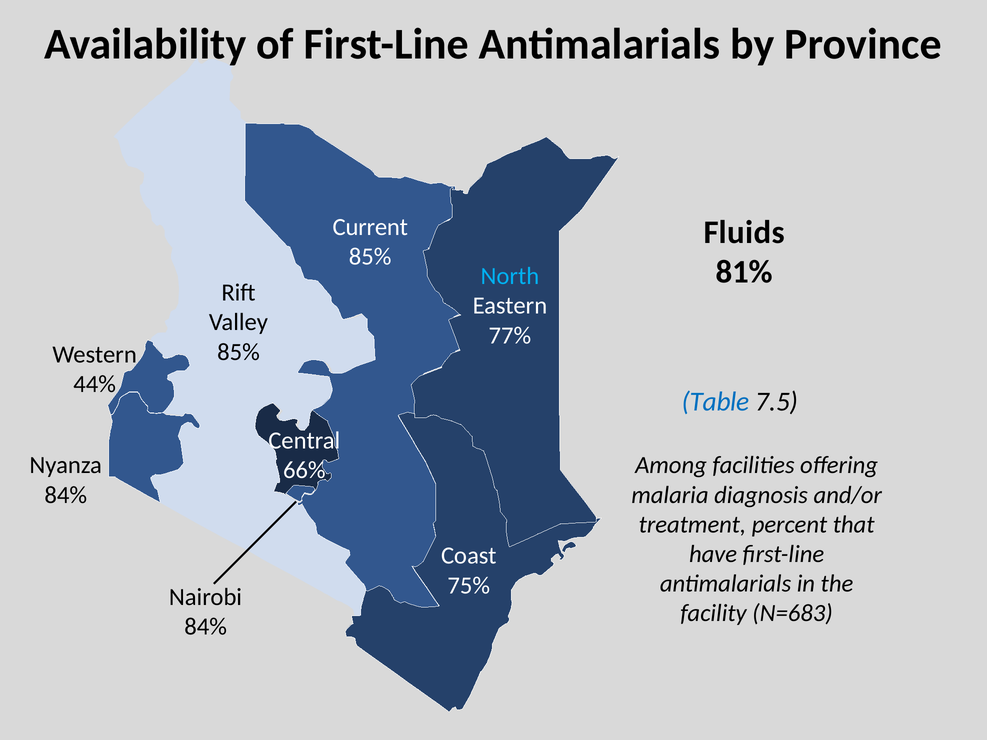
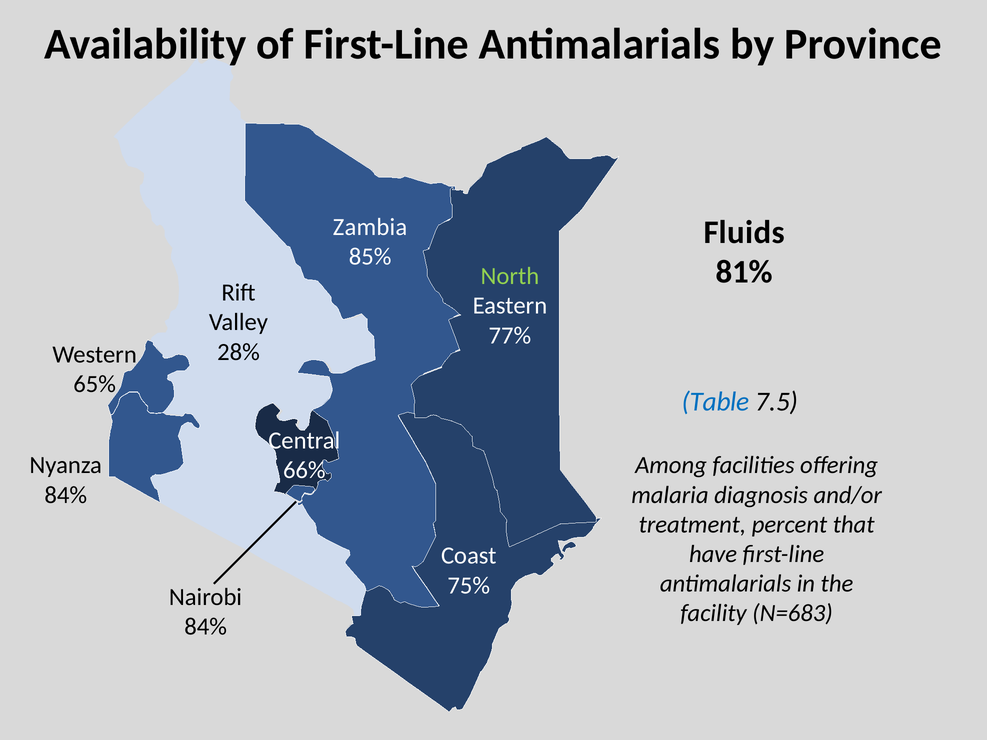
Current: Current -> Zambia (370, 227)
North colour: light blue -> light green (510, 276)
85%: 85% -> 28% (238, 352)
44%: 44% -> 65% (95, 384)
